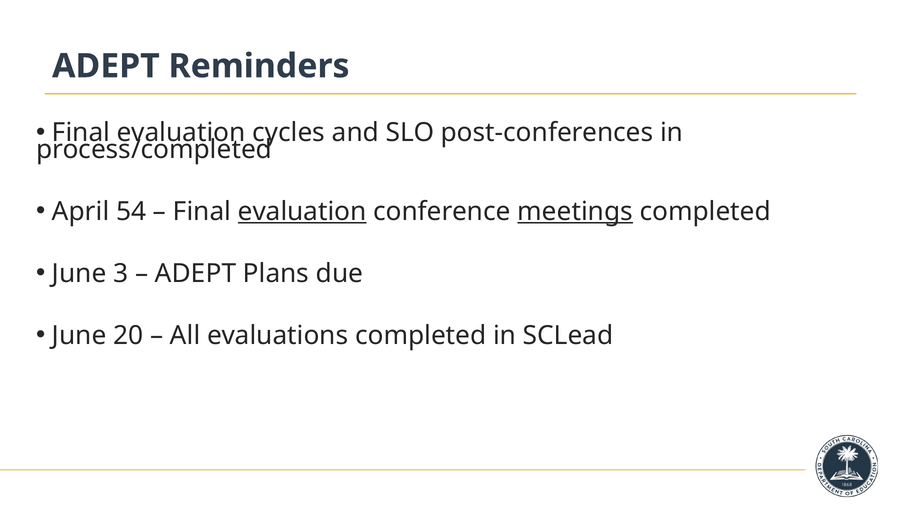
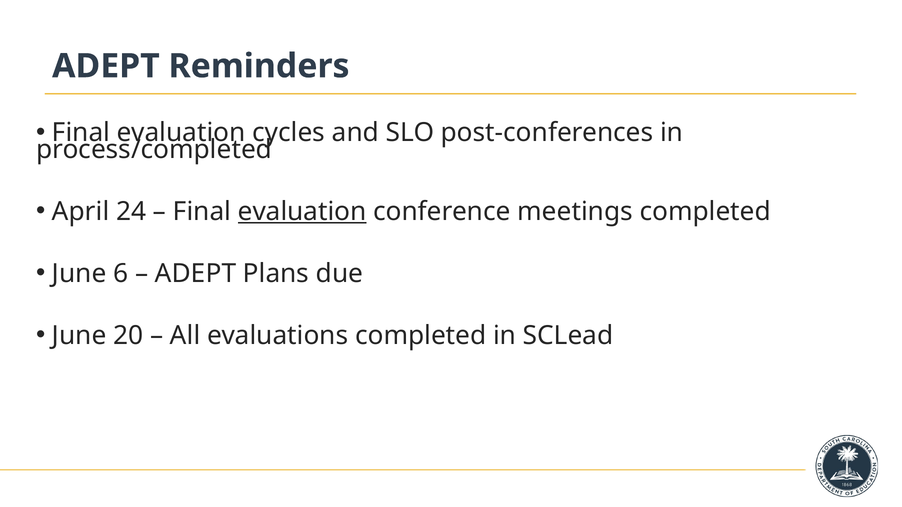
54: 54 -> 24 (131, 212)
meetings underline: present -> none (575, 212)
3: 3 -> 6 (121, 274)
